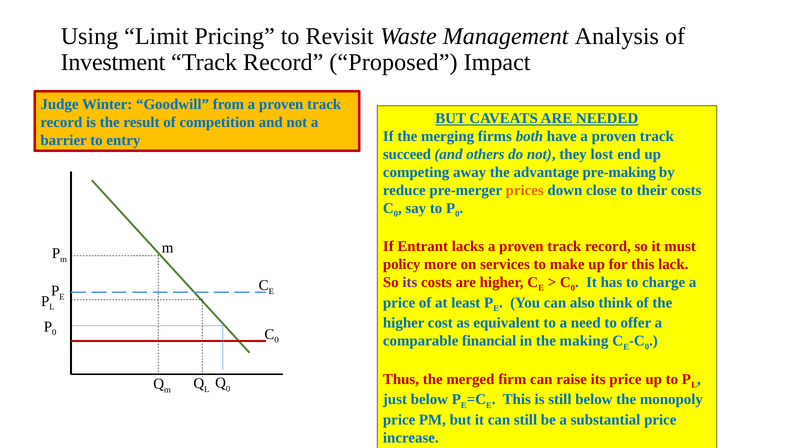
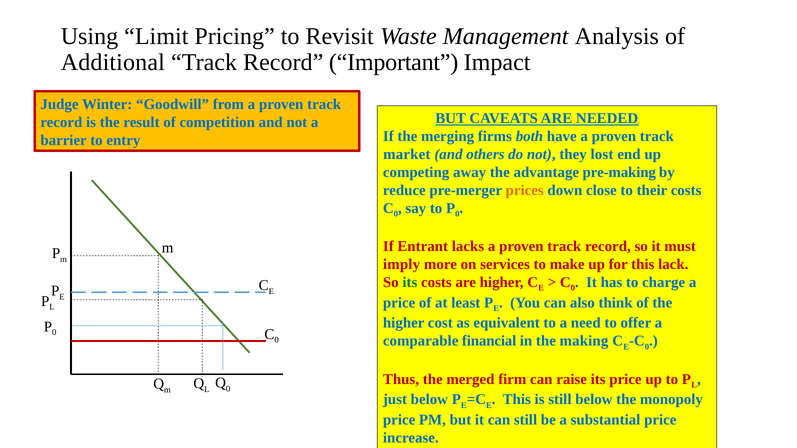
Investment: Investment -> Additional (113, 62)
Proposed: Proposed -> Important (394, 62)
succeed: succeed -> market (407, 154)
policy: policy -> imply (402, 265)
its colour: purple -> green (410, 282)
